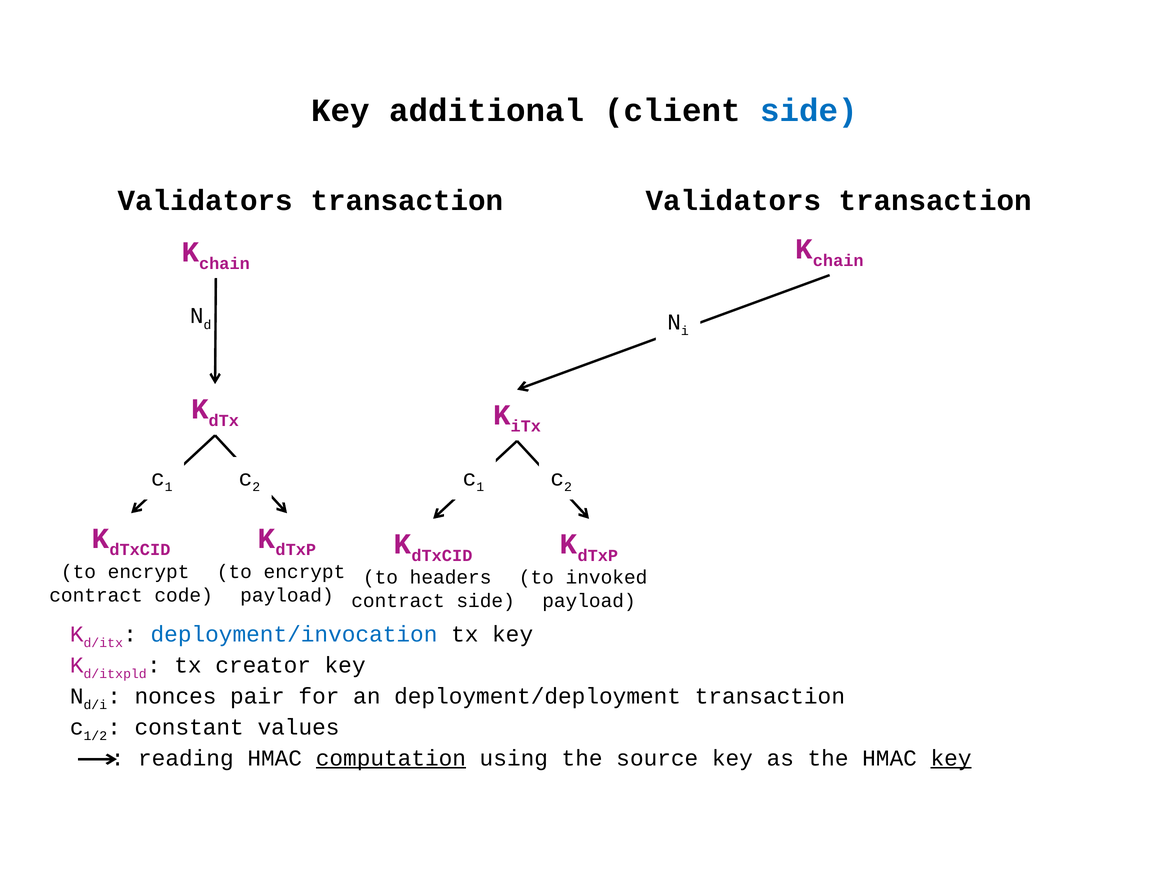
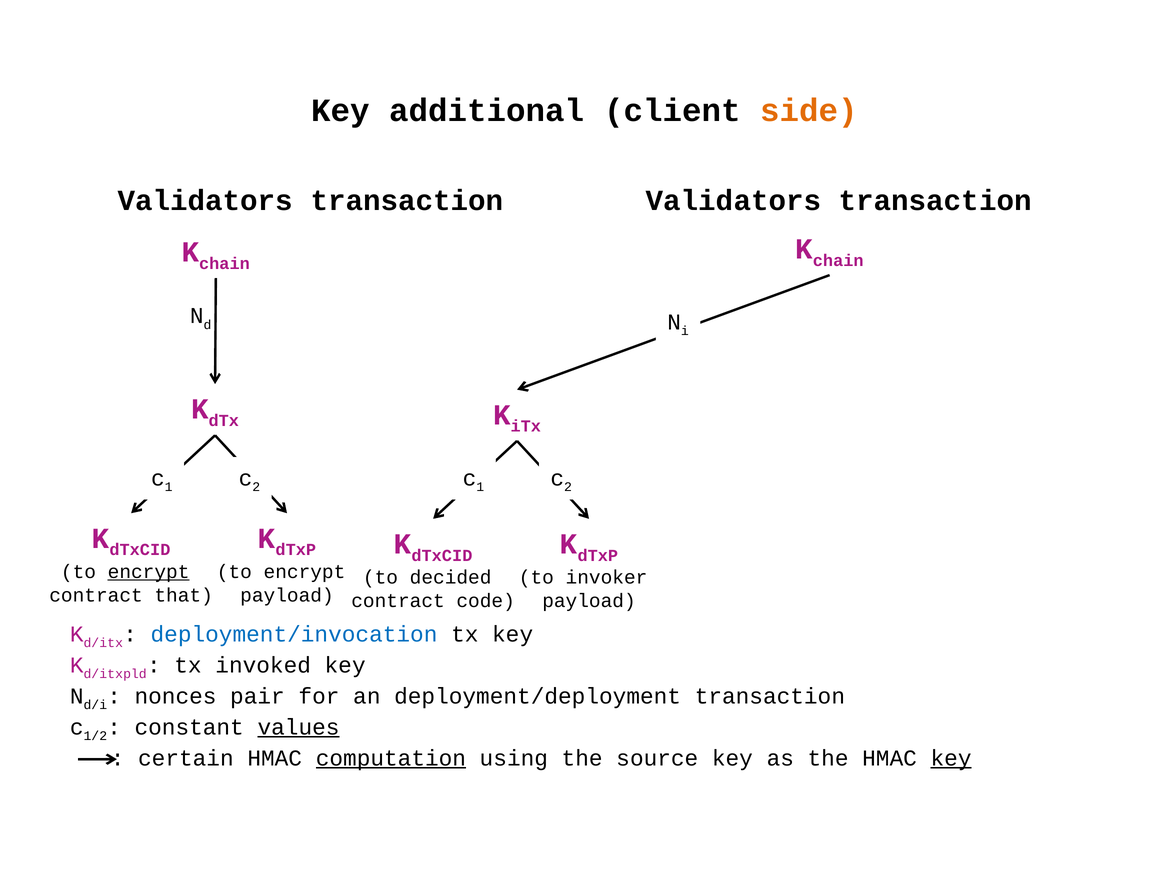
side colour: blue -> orange (809, 110)
encrypt underline: none -> present (149, 572)
headers: headers -> decided (451, 578)
invoked: invoked -> invoker (606, 578)
code: code -> that (184, 596)
contract side: side -> code (486, 601)
creator: creator -> invoked (263, 666)
values underline: none -> present (299, 728)
reading: reading -> certain (186, 759)
